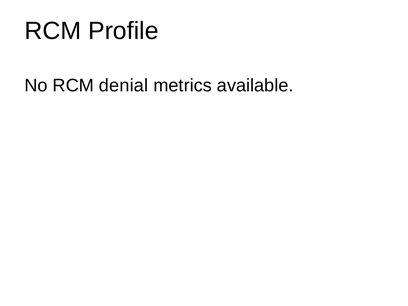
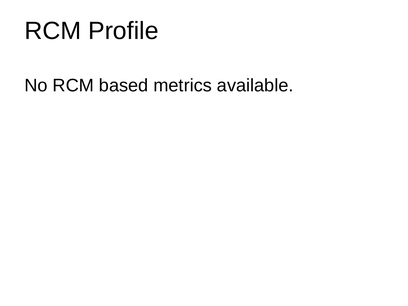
denial: denial -> based (124, 86)
